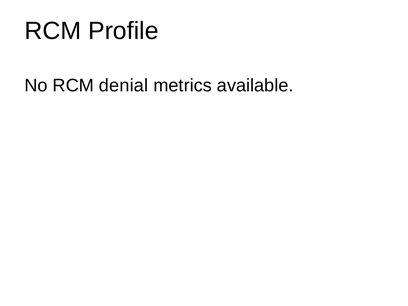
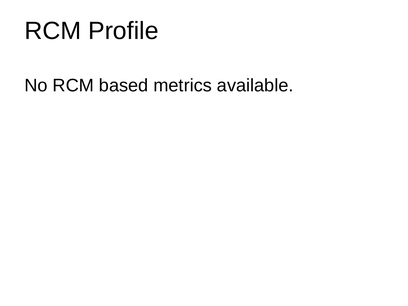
denial: denial -> based (124, 86)
